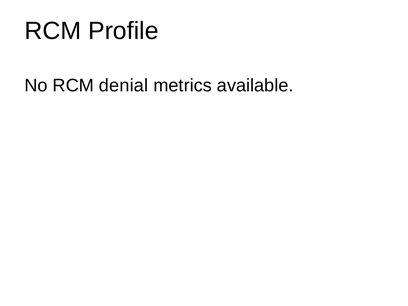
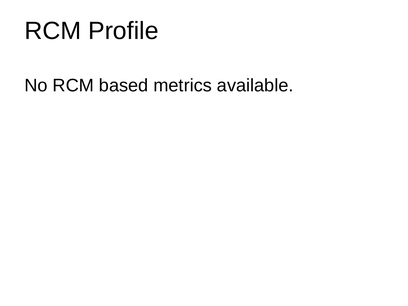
denial: denial -> based (124, 86)
